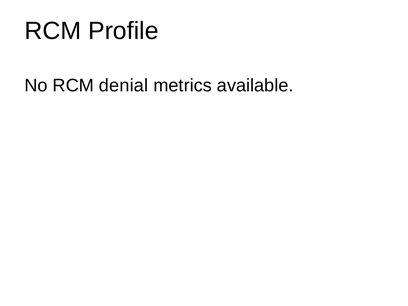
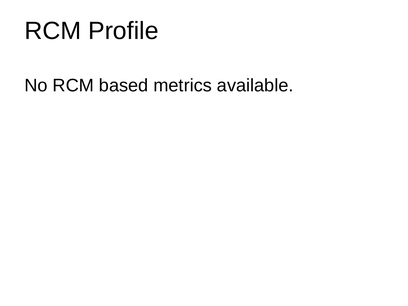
denial: denial -> based (124, 86)
